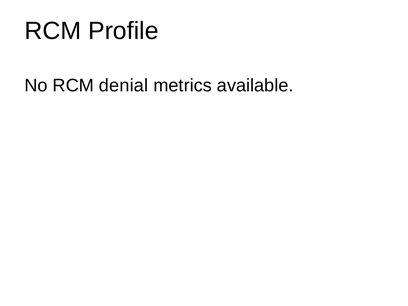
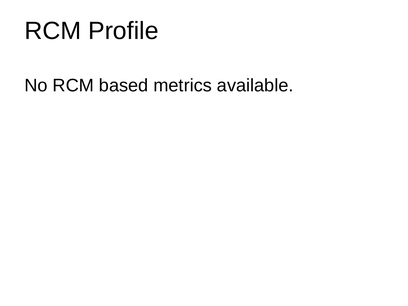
denial: denial -> based (124, 86)
